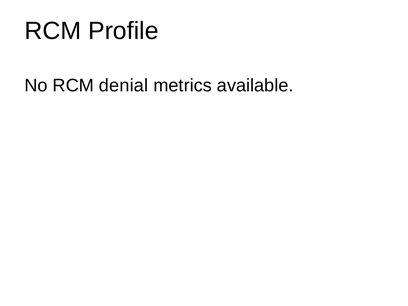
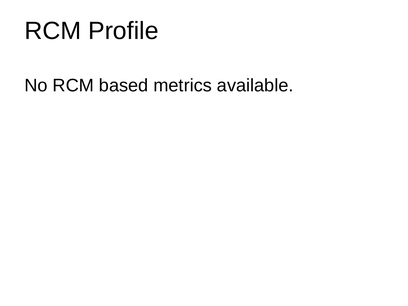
denial: denial -> based (124, 86)
